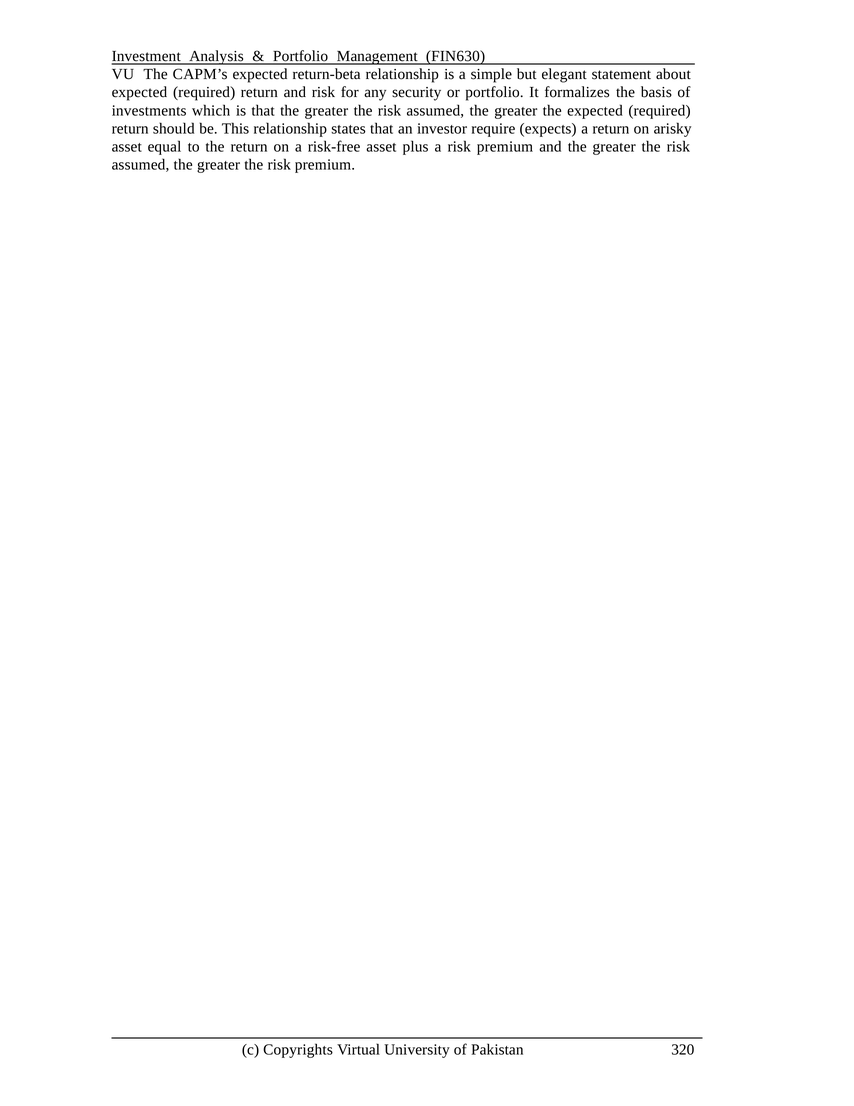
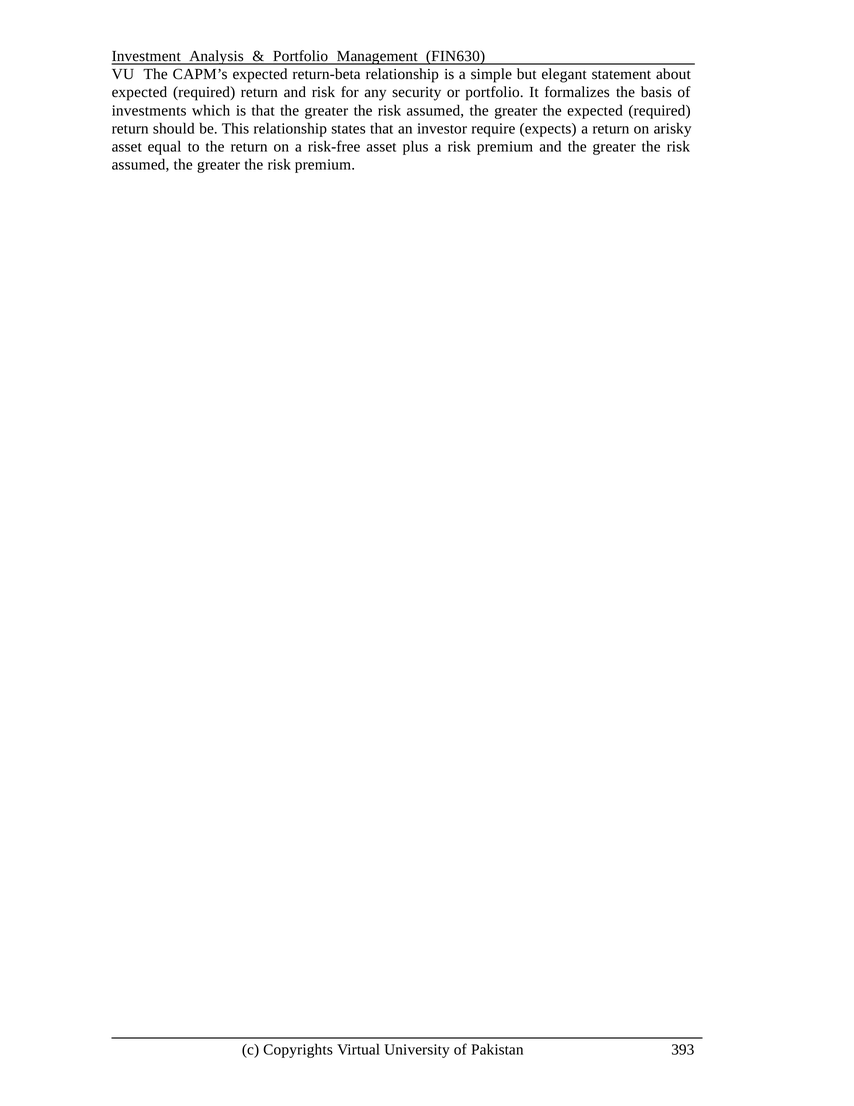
320: 320 -> 393 (683, 1049)
